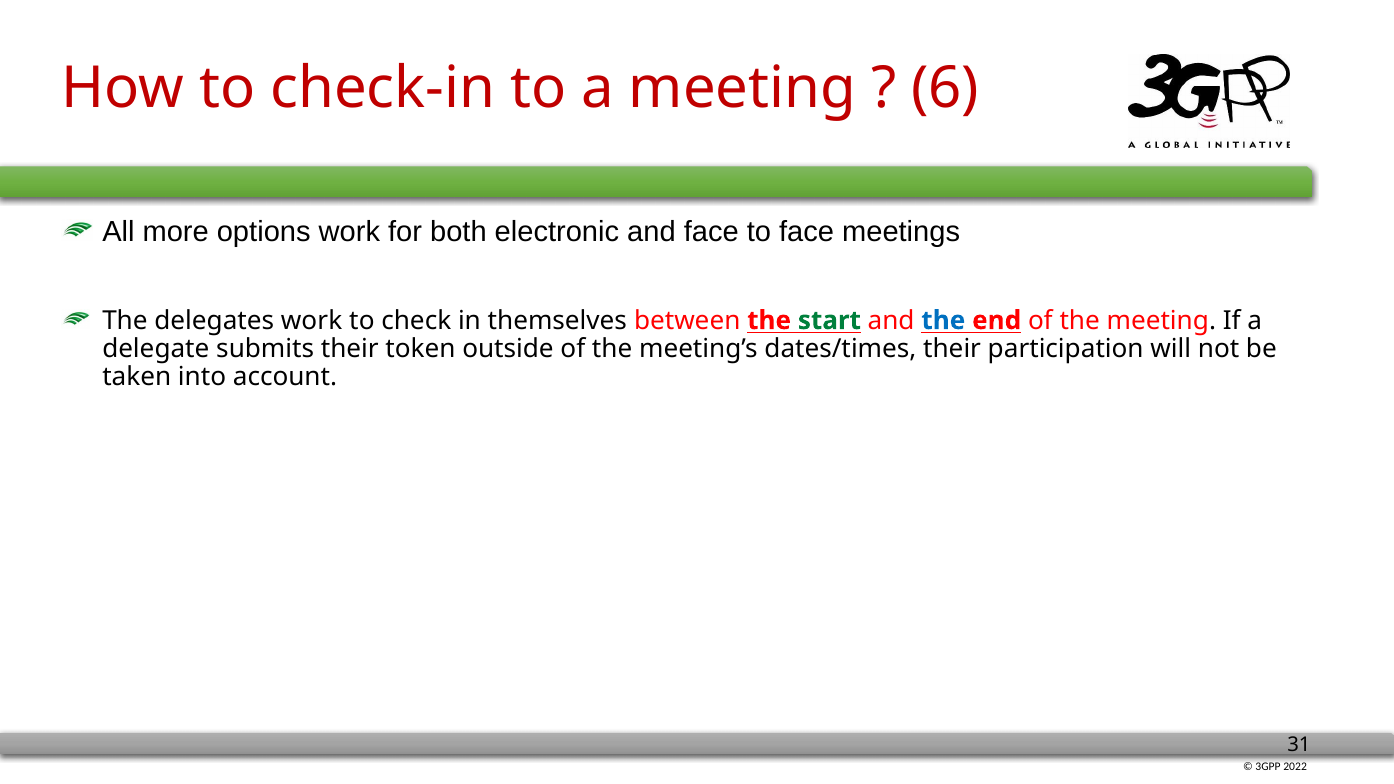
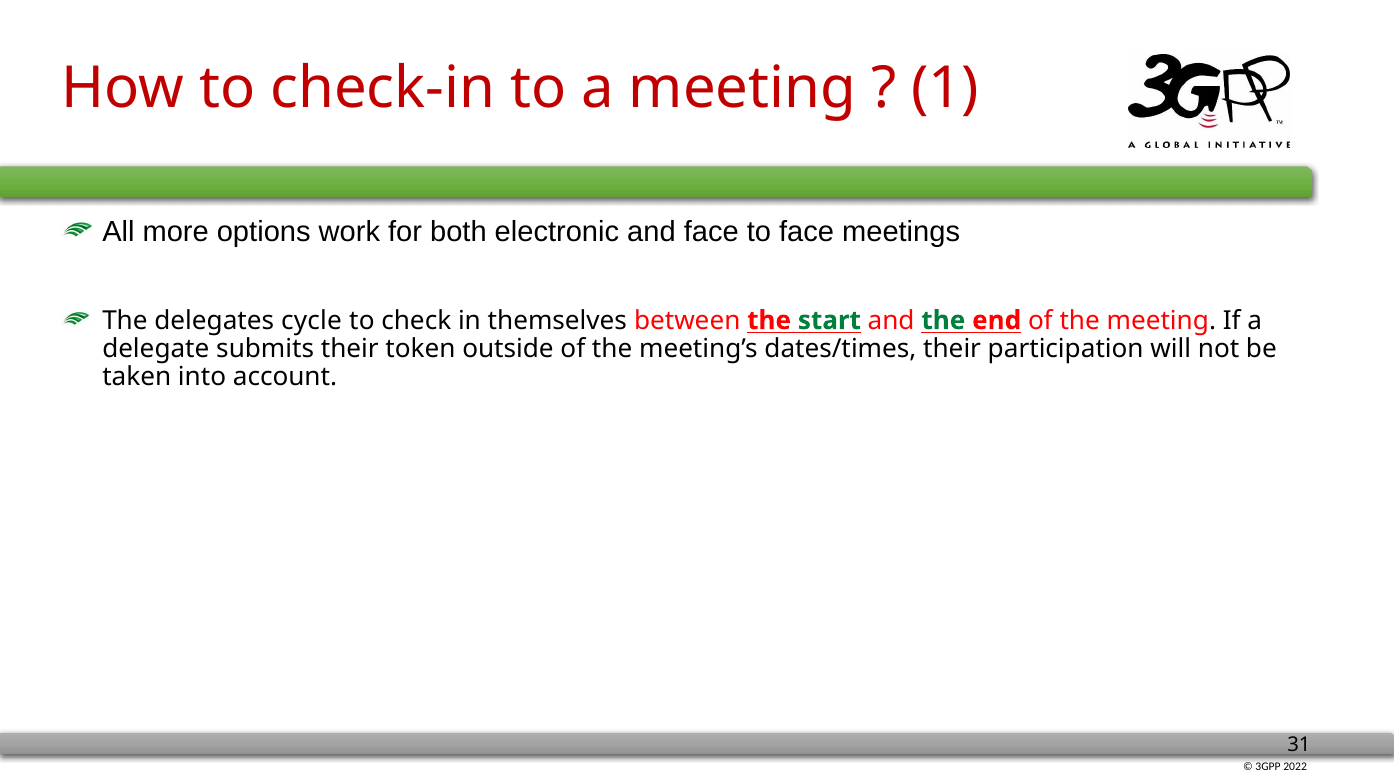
6: 6 -> 1 (945, 88)
delegates work: work -> cycle (312, 320)
the colour: blue -> green (943, 320)
